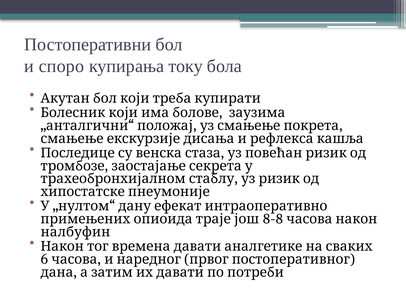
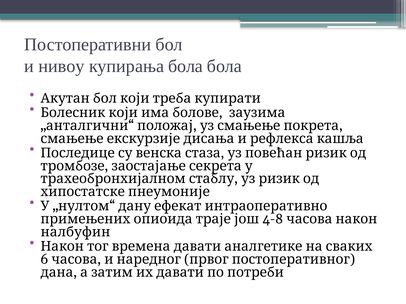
споро: споро -> нивоу (61, 66)
купирања току: току -> бола (186, 66)
8-8: 8-8 -> 4-8 (273, 219)
